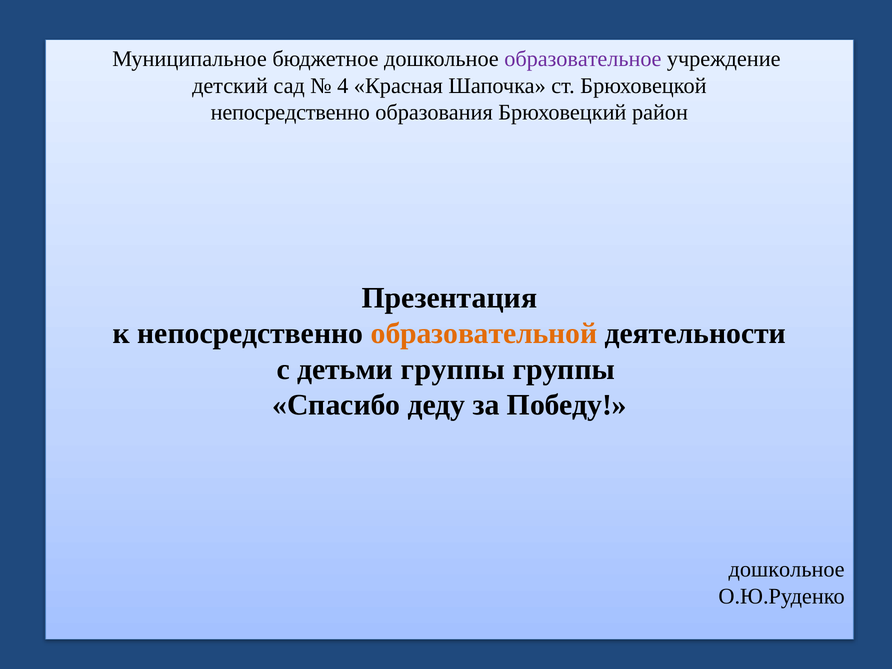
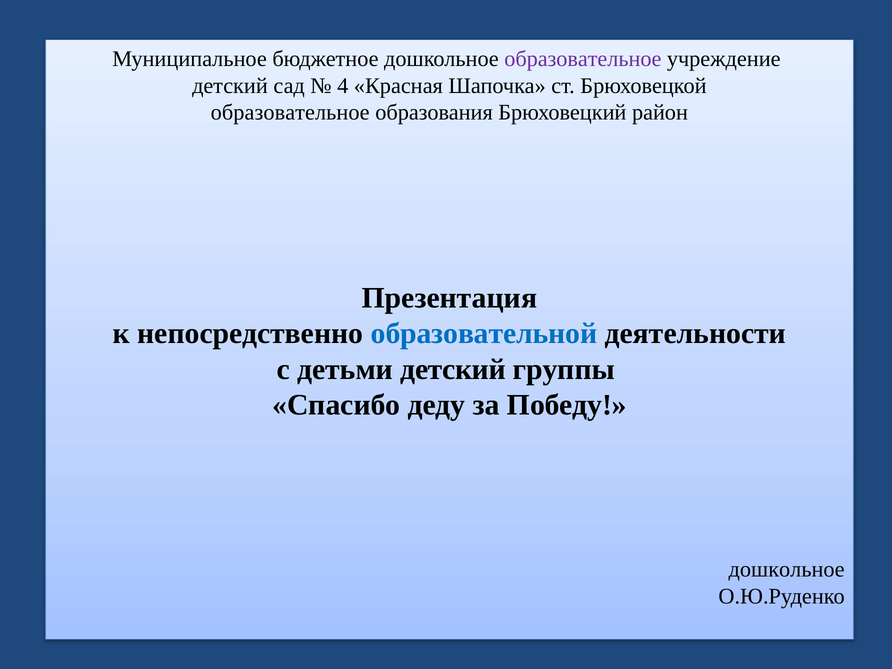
непосредственно: непосредственно -> образовательное (290, 113)
образовательной colour: orange -> blue (484, 334)
детьми группы: группы -> детский (453, 369)
